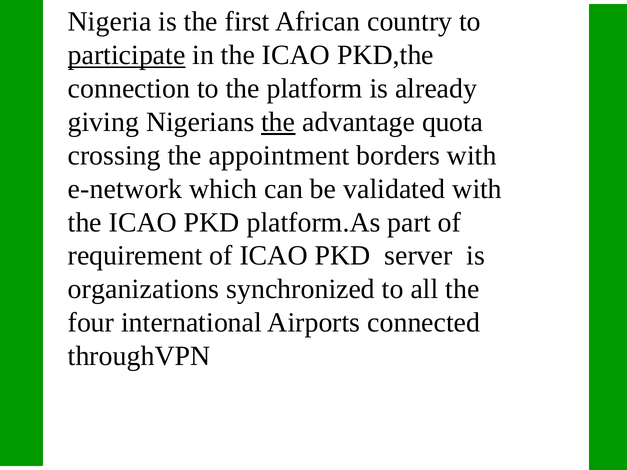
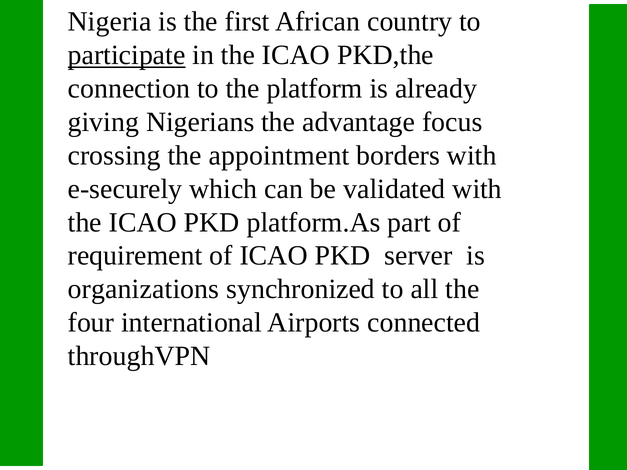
the underline: present -> none (278, 122)
quota: quota -> focus (452, 122)
e-network: e-network -> e-securely (125, 189)
